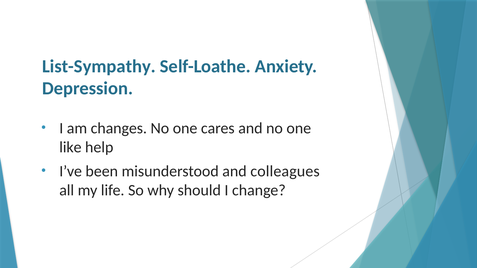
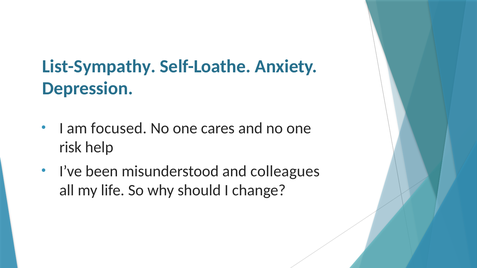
changes: changes -> focused (119, 128)
like: like -> risk (70, 148)
